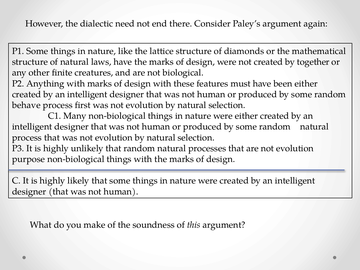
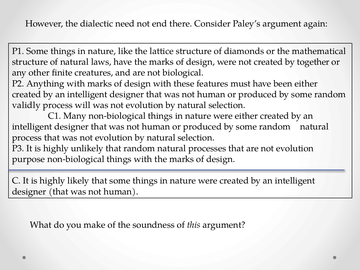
behave: behave -> validly (26, 105)
first: first -> will (83, 105)
